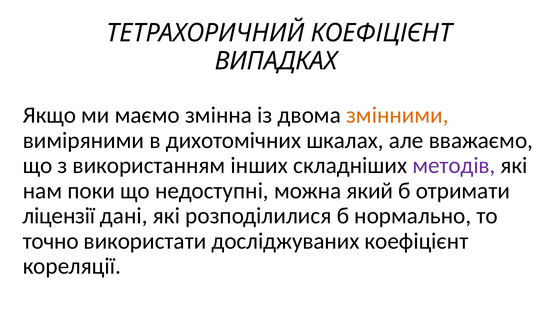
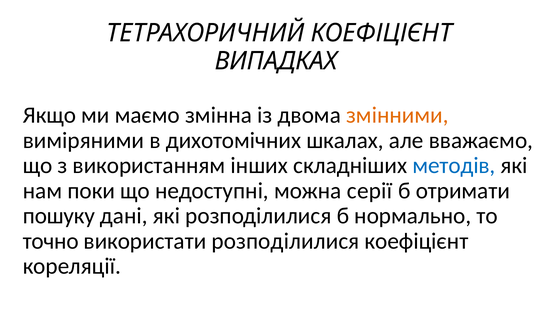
методів colour: purple -> blue (454, 165)
який: який -> серії (370, 190)
ліцензії: ліцензії -> пошуку (59, 216)
використати досліджуваних: досліджуваних -> розподілилися (285, 241)
